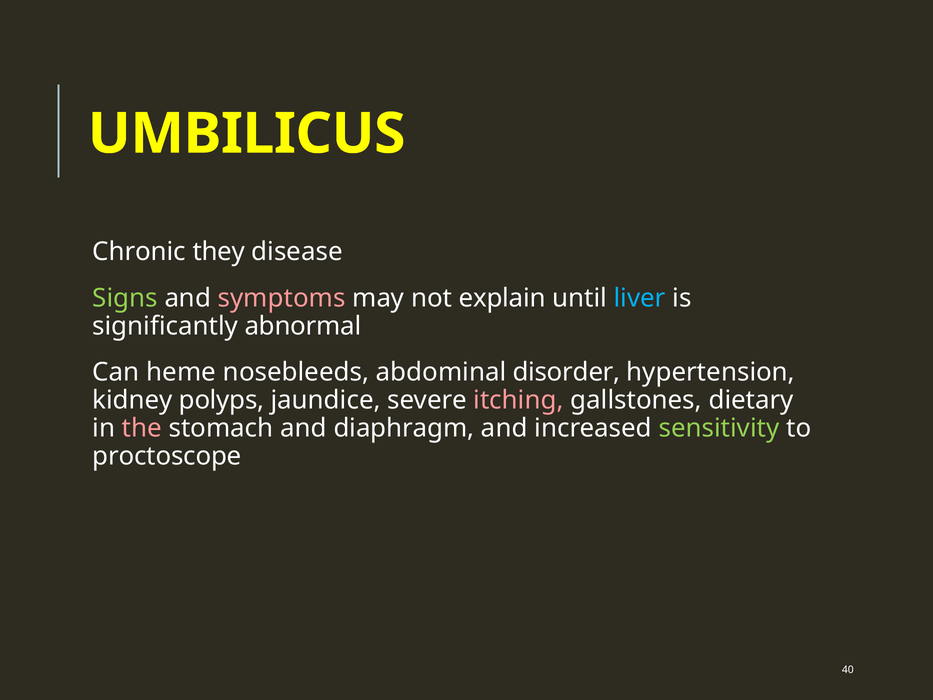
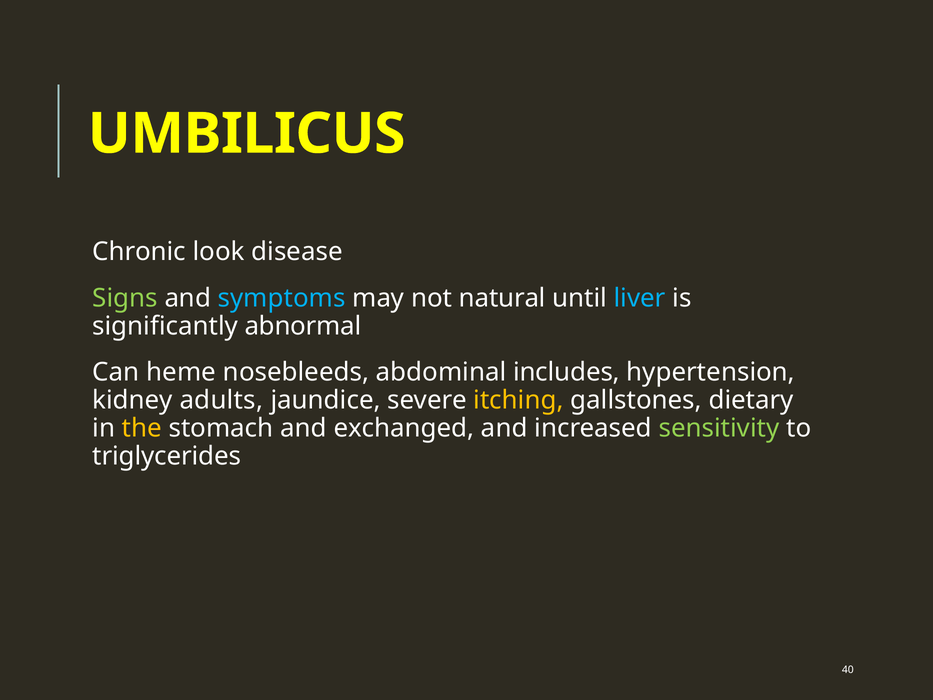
they: they -> look (219, 252)
symptoms colour: pink -> light blue (282, 298)
explain: explain -> natural (502, 298)
disorder: disorder -> includes (566, 372)
polyps: polyps -> adults (221, 400)
itching colour: pink -> yellow (519, 400)
the colour: pink -> yellow (142, 428)
diaphragm: diaphragm -> exchanged (404, 428)
proctoscope: proctoscope -> triglycerides (167, 456)
